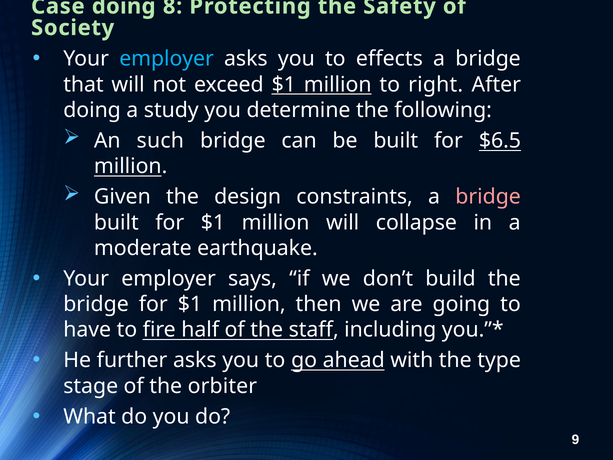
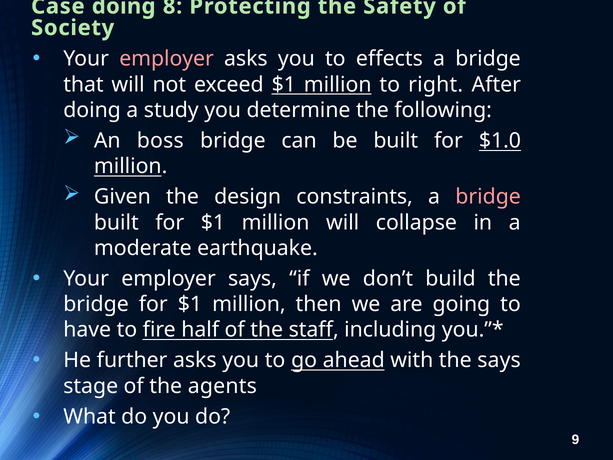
employer colour: light blue -> pink (167, 59)
such: such -> boss (160, 141)
$6.5: $6.5 -> $1.0 (500, 141)
the type: type -> says (499, 360)
orbiter: orbiter -> agents (222, 386)
